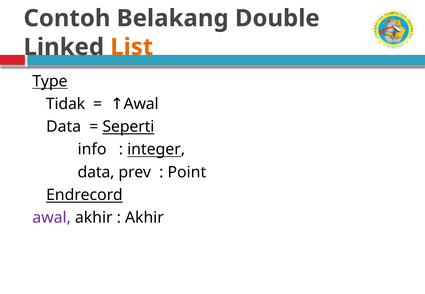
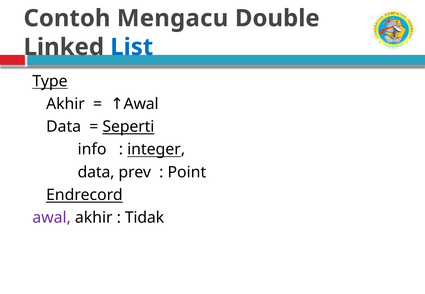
Belakang: Belakang -> Mengacu (173, 18)
List colour: orange -> blue (132, 47)
Tidak: Tidak -> Akhir (65, 104)
Akhir: Akhir -> Tidak (144, 218)
